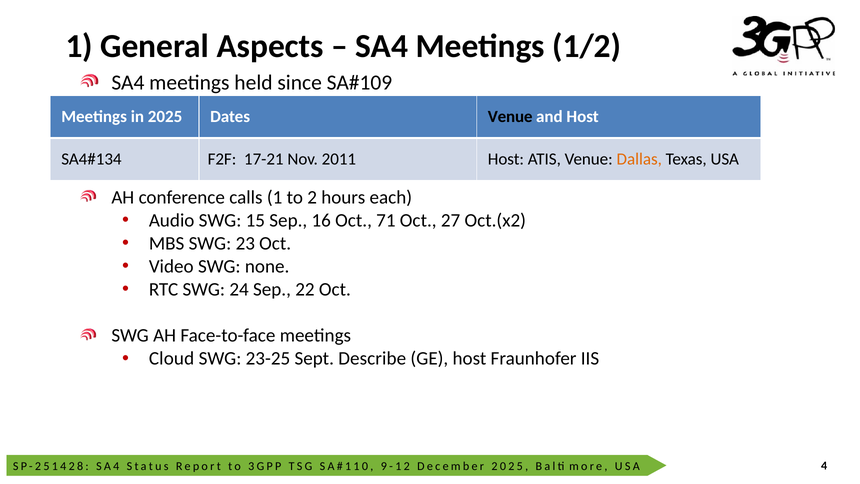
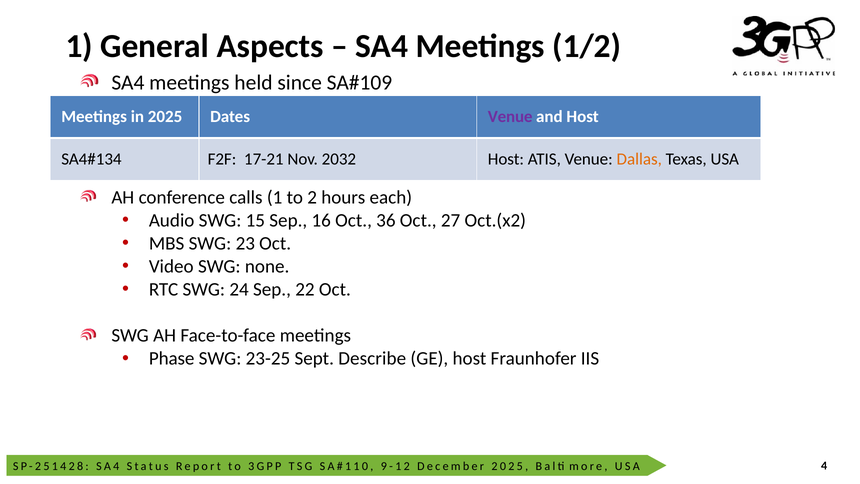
Venue colour: black -> purple (510, 117)
2011: 2011 -> 2032 (339, 159)
71: 71 -> 36 (386, 220)
Cloud: Cloud -> Phase (172, 358)
